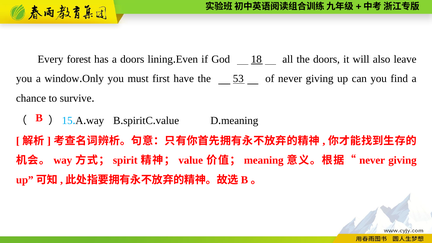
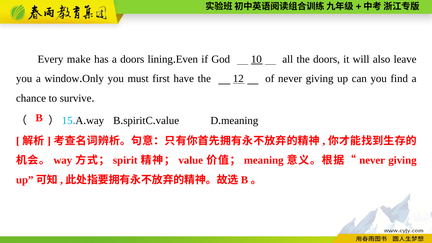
forest: forest -> make (79, 59)
18: 18 -> 10 (256, 59)
53: 53 -> 12 (238, 79)
